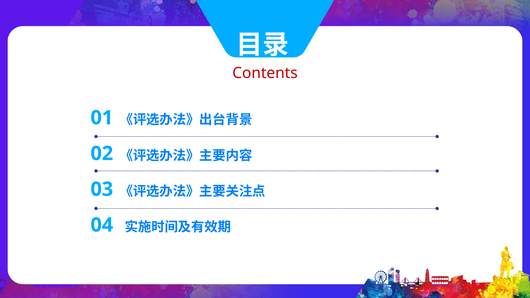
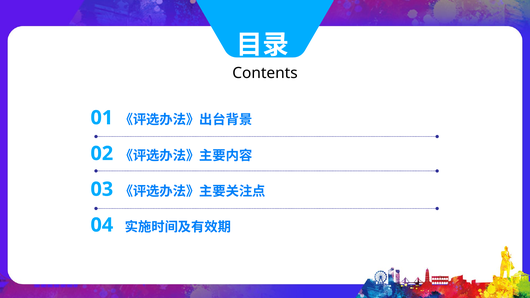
Contents colour: red -> black (265, 73)
